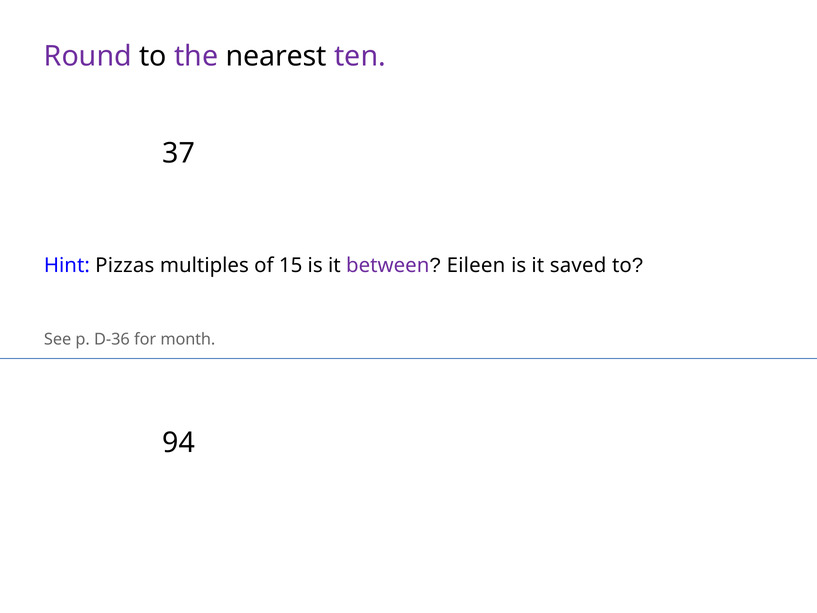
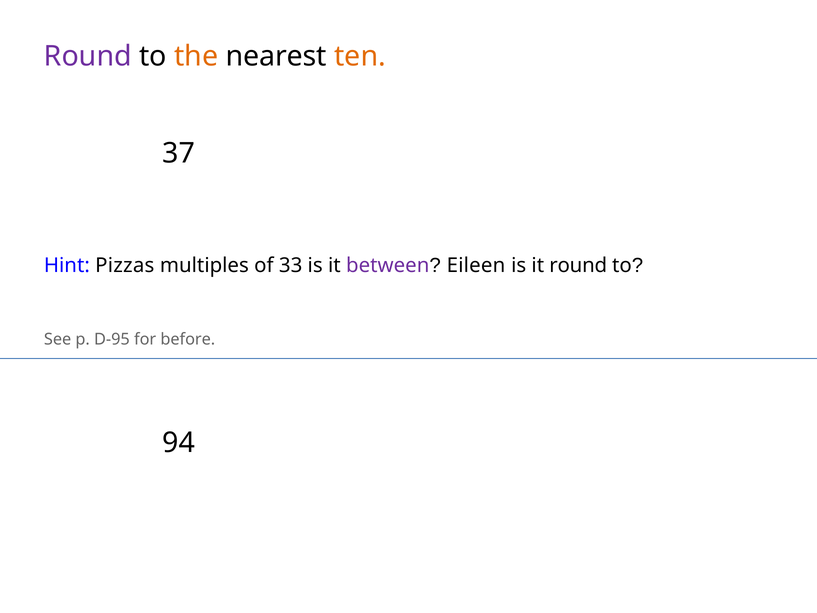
the colour: purple -> orange (196, 56)
ten colour: purple -> orange (360, 56)
15: 15 -> 33 (291, 265)
it saved: saved -> round (578, 265)
D-36: D-36 -> D-95 (112, 339)
month: month -> before (188, 339)
